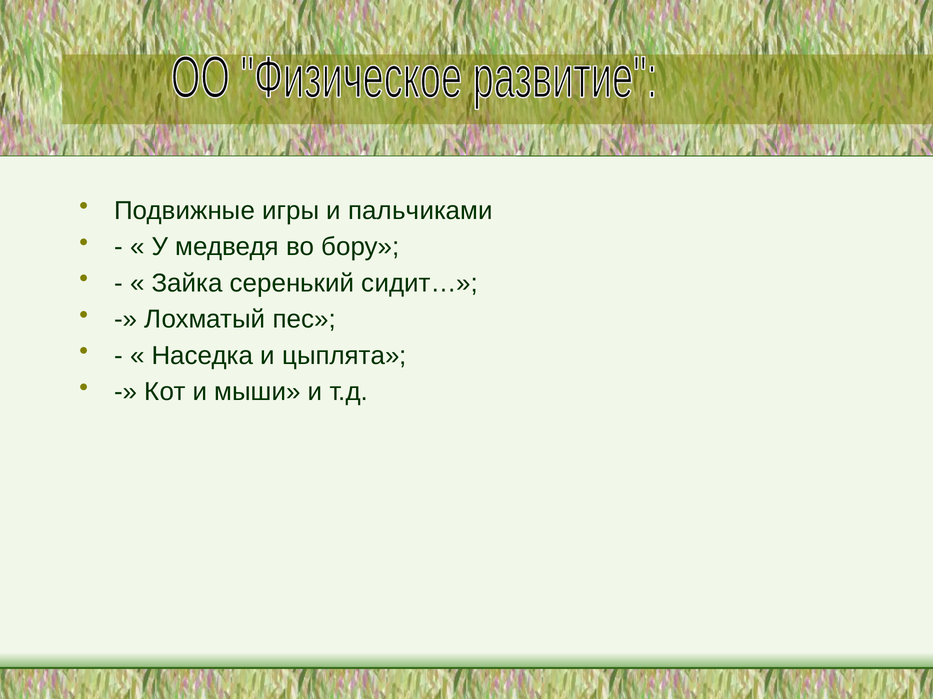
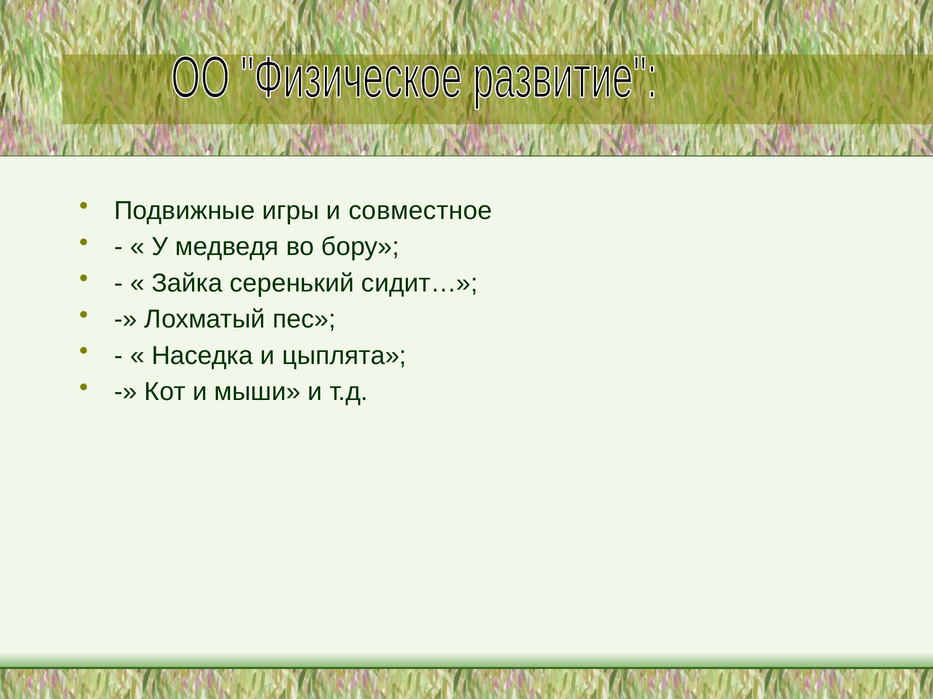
пальчиками: пальчиками -> совместное (420, 211)
